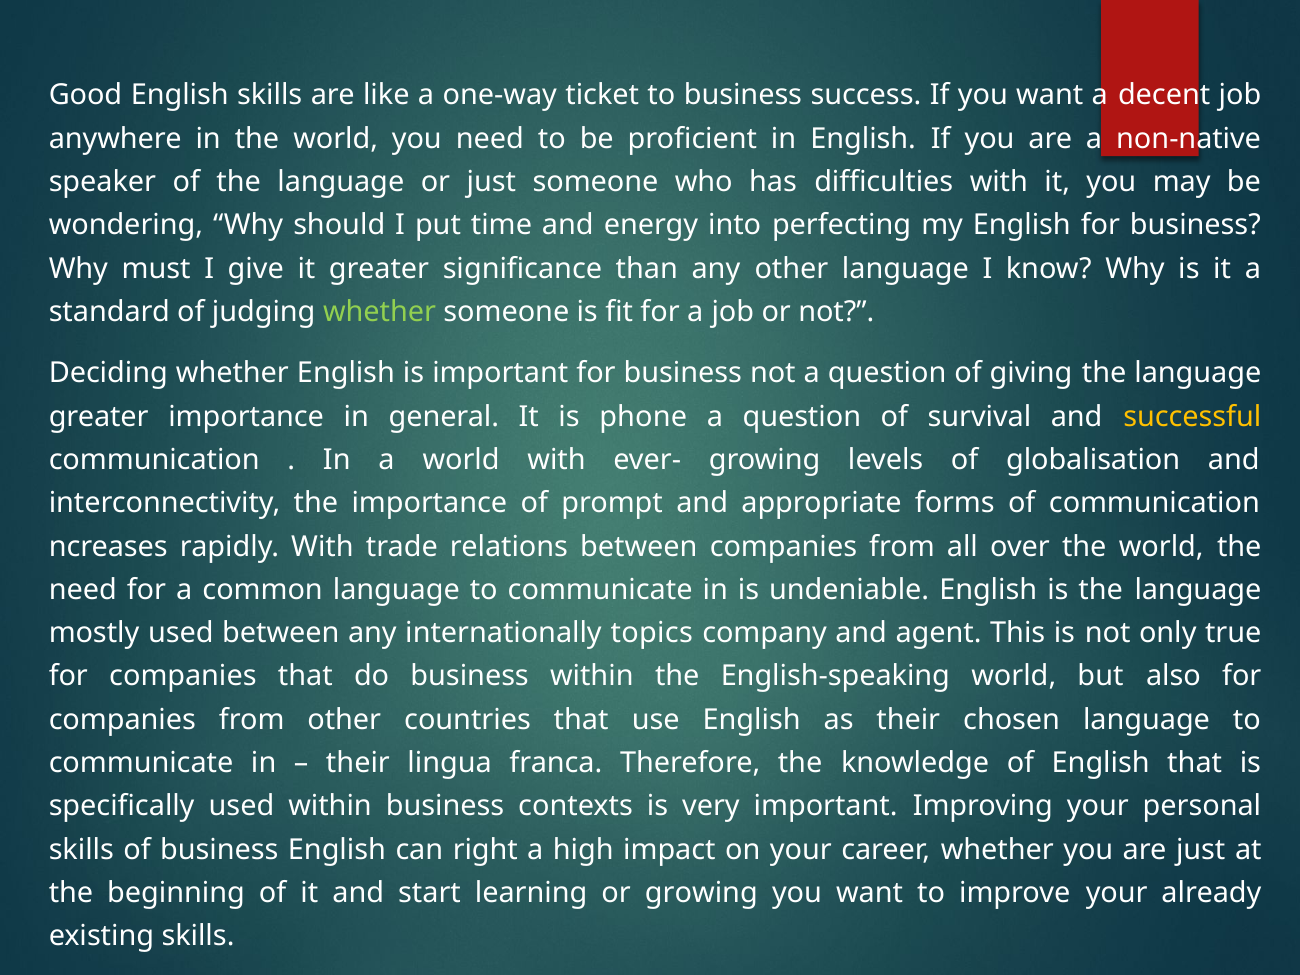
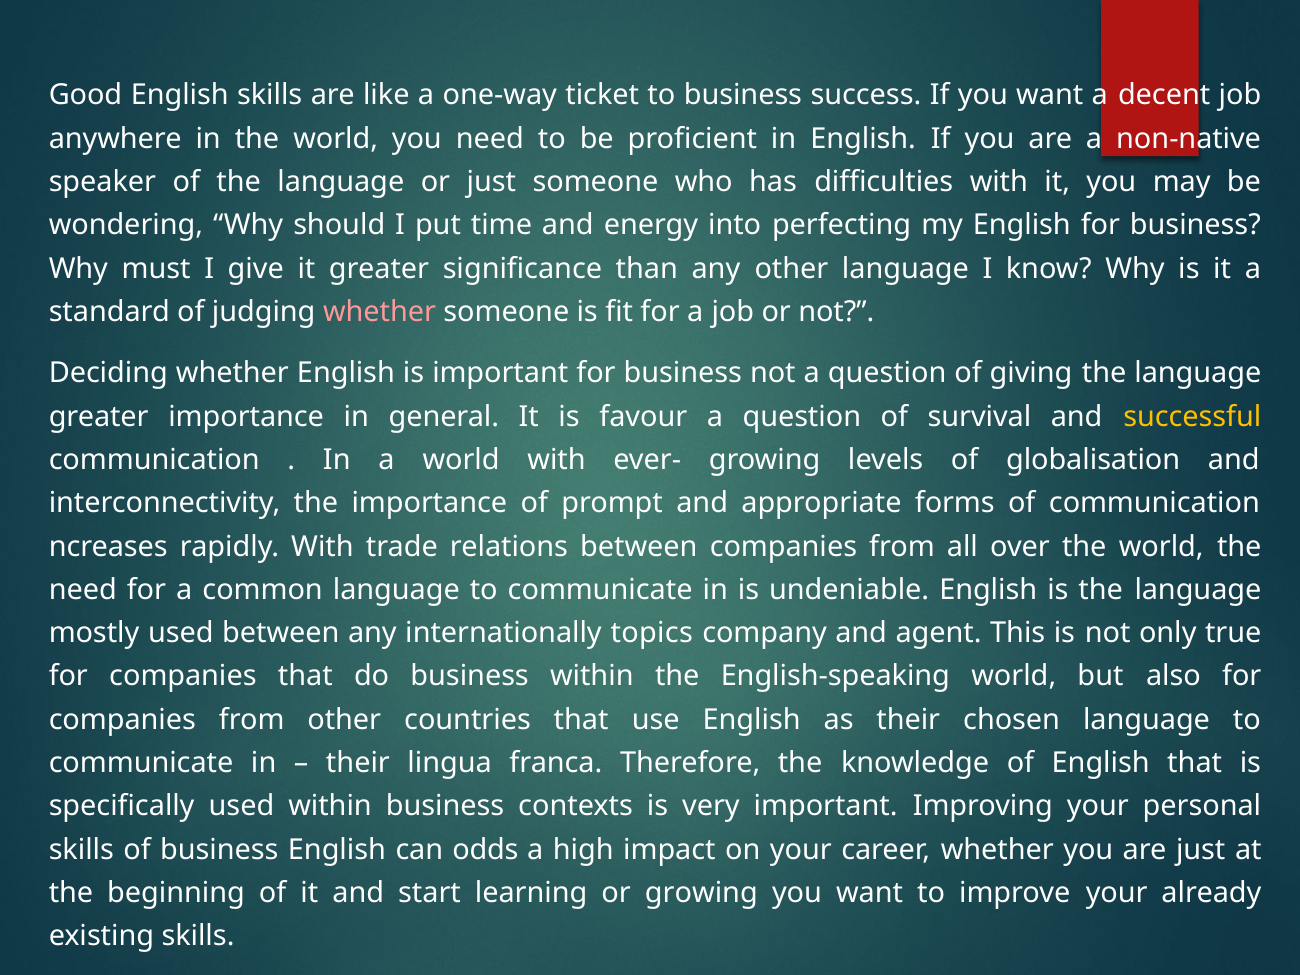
whether colour: light green -> pink (380, 312)
phone: phone -> favour (643, 417)
right: right -> odds (485, 850)
